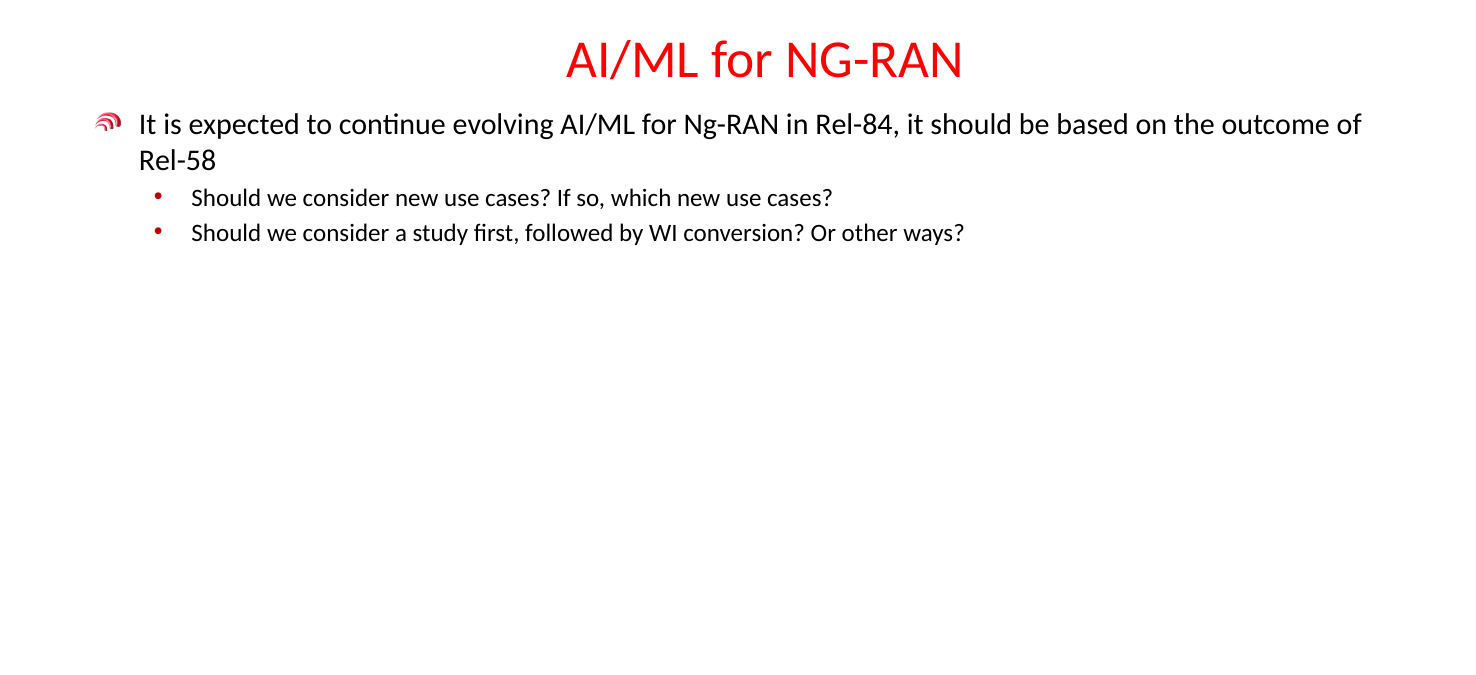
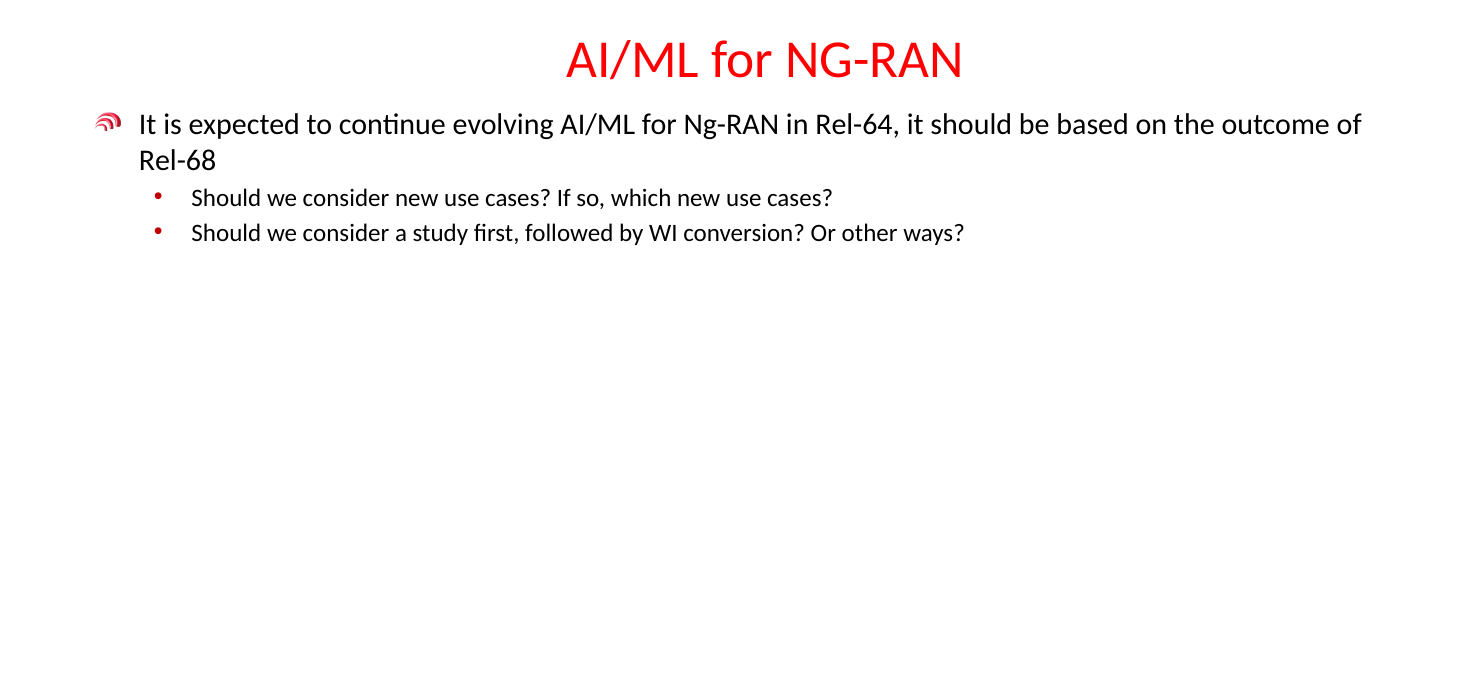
Rel-84: Rel-84 -> Rel-64 (858, 124)
Rel-58: Rel-58 -> Rel-68 (178, 160)
